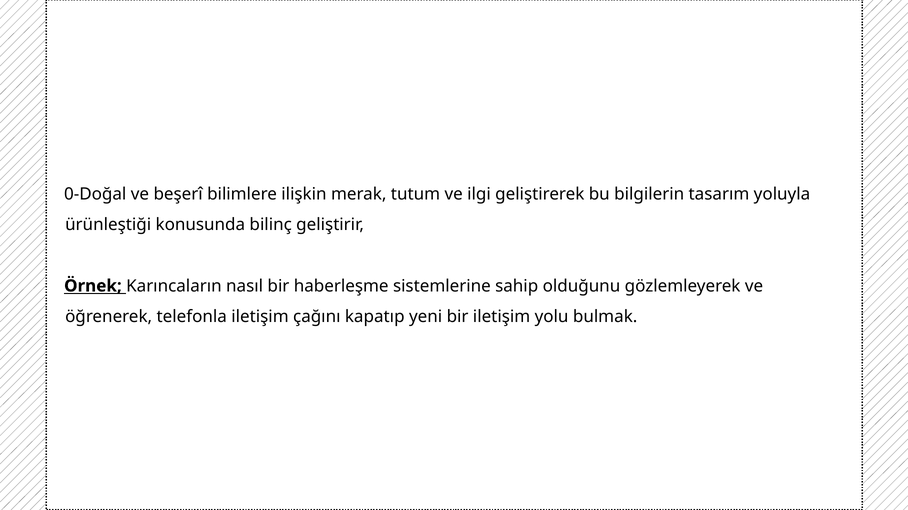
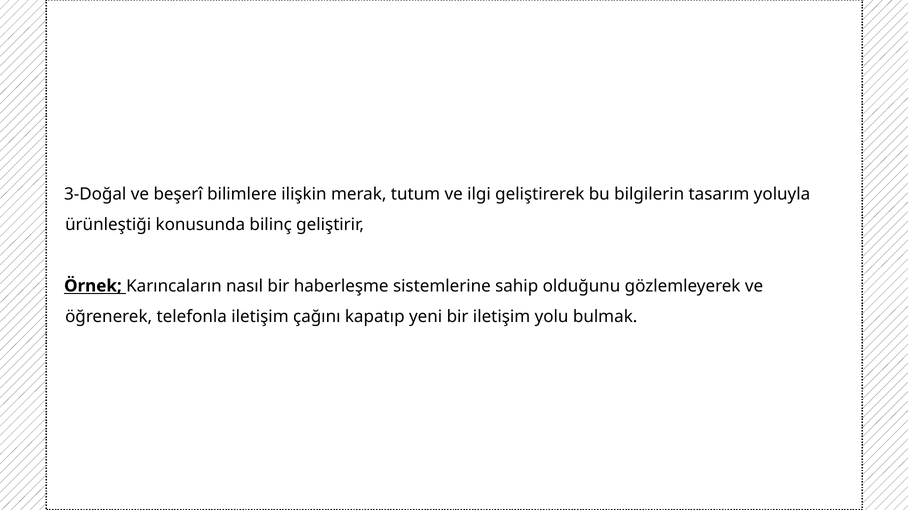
0-Doğal: 0-Doğal -> 3-Doğal (95, 194)
